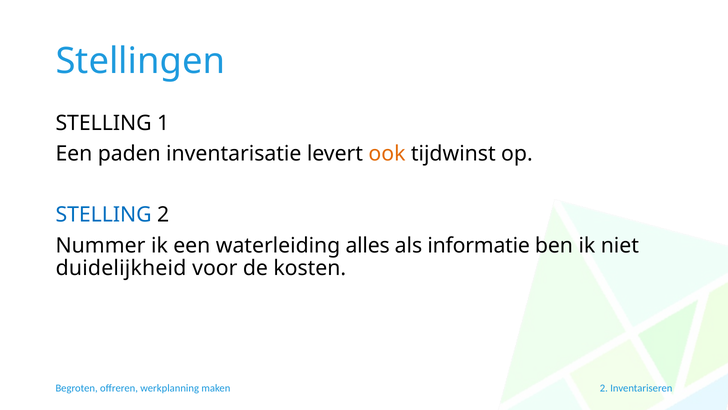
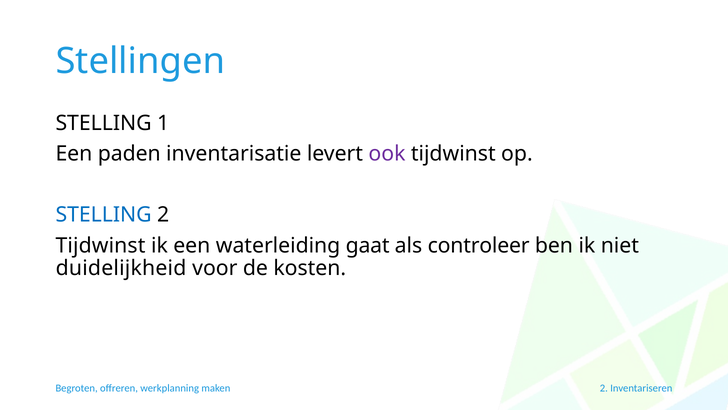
ook colour: orange -> purple (387, 154)
Nummer: Nummer -> Tijdwinst (100, 245)
alles: alles -> gaat (368, 245)
informatie: informatie -> controleer (479, 245)
